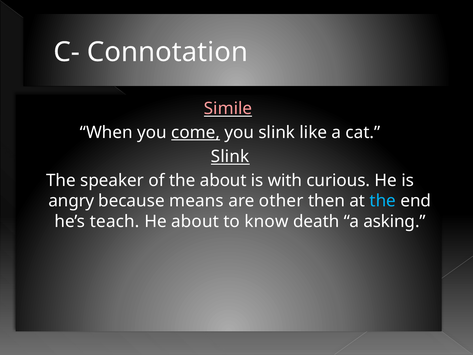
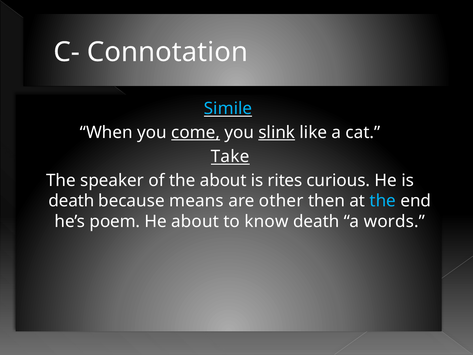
Simile colour: pink -> light blue (228, 108)
slink underline: none -> present (277, 132)
Slink: Slink -> Take (230, 156)
with: with -> rites (285, 180)
angry: angry -> death (71, 201)
teach: teach -> poem (115, 221)
asking: asking -> words (394, 221)
